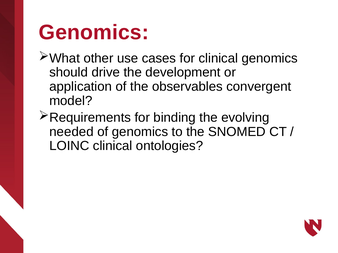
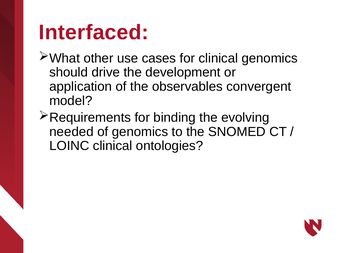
Genomics: Genomics -> Interfaced (94, 33)
